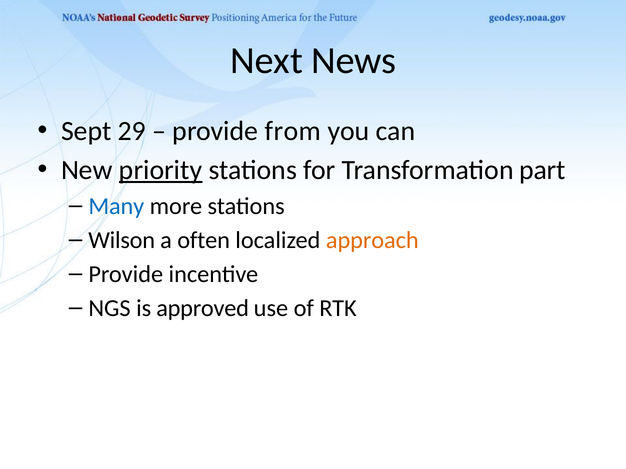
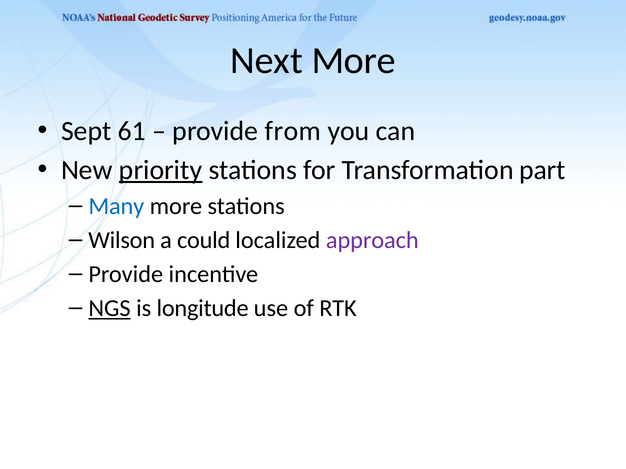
Next News: News -> More (354, 61)
29: 29 -> 61 (132, 131)
often: often -> could (204, 240)
approach colour: orange -> purple (372, 240)
NGS underline: none -> present (110, 309)
approved: approved -> longitude (203, 309)
